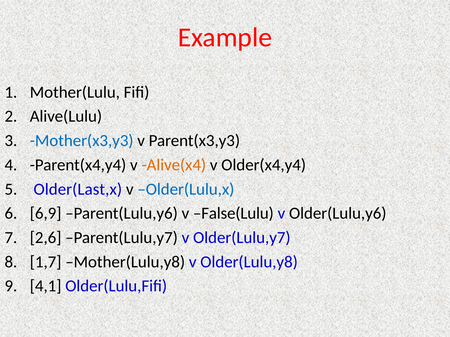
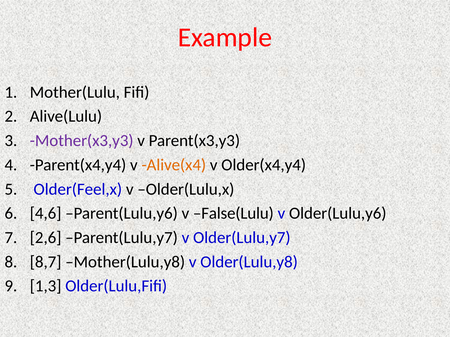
Mother(x3,y3 colour: blue -> purple (82, 141)
Older(Last,x: Older(Last,x -> Older(Feel,x (78, 189)
Older(Lulu,x colour: blue -> black (186, 189)
6,9: 6,9 -> 4,6 (46, 214)
1,7: 1,7 -> 8,7 (46, 262)
4,1: 4,1 -> 1,3 (46, 286)
